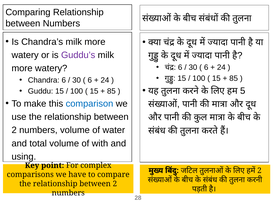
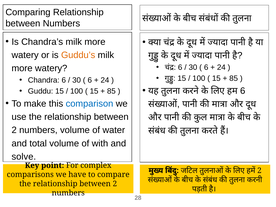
Guddu’s colour: purple -> orange (78, 55)
5: 5 -> 6 (243, 91)
using: using -> solve (24, 157)
